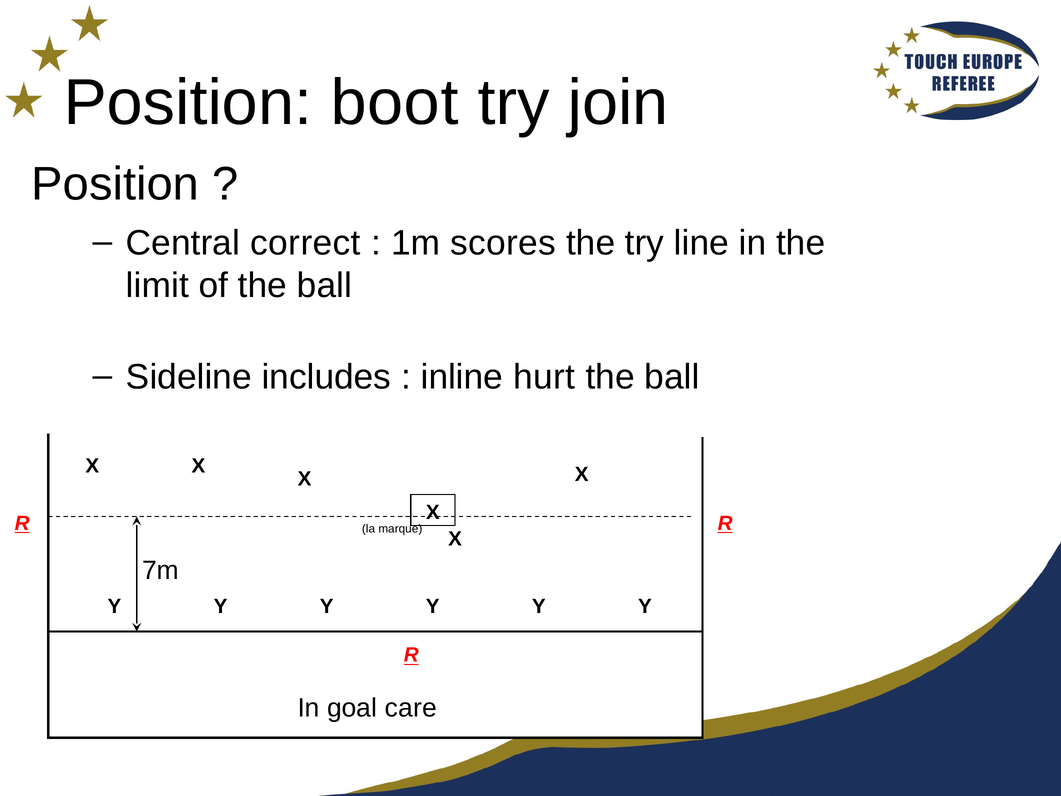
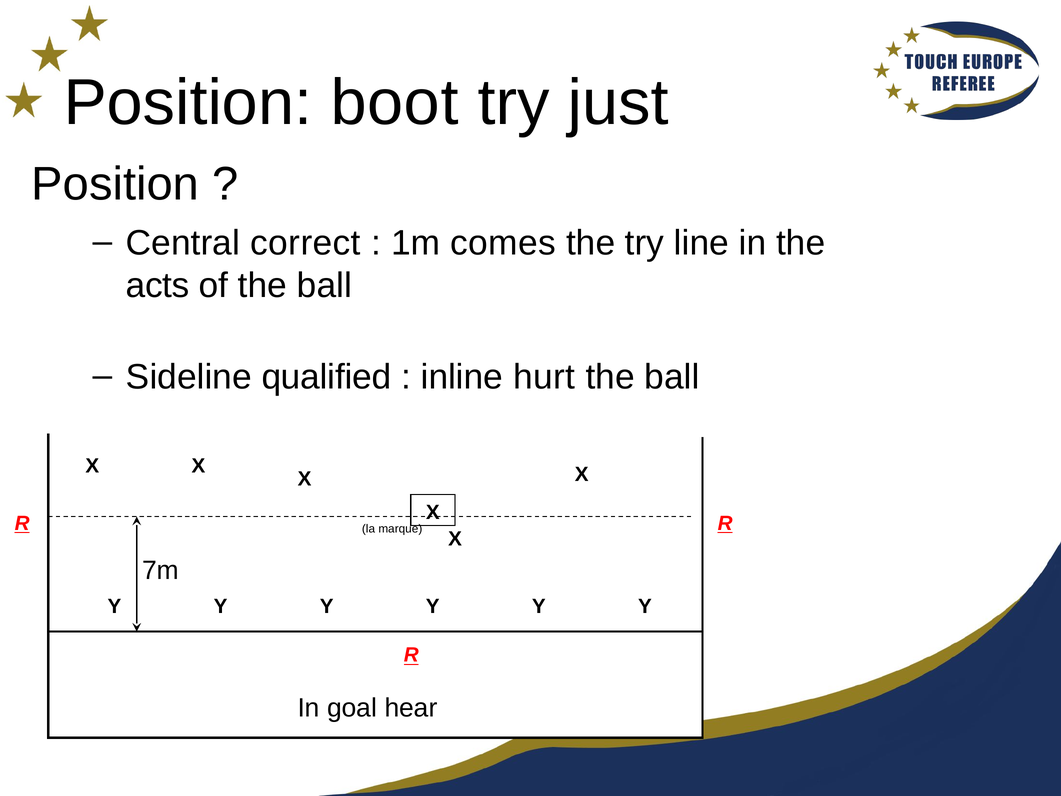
join: join -> just (618, 103)
scores: scores -> comes (503, 243)
limit: limit -> acts (158, 285)
includes: includes -> qualified (326, 377)
care: care -> hear (411, 708)
